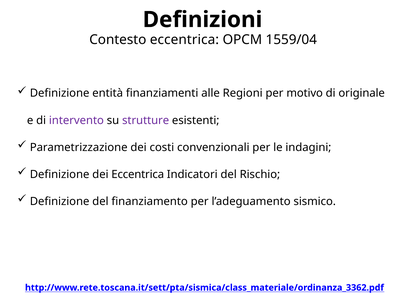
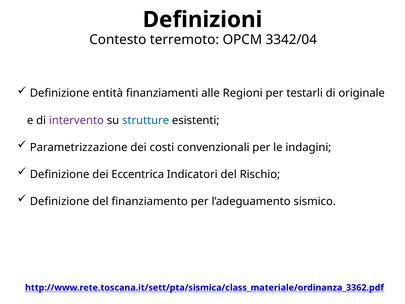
Contesto eccentrica: eccentrica -> terremoto (184, 40)
1559/04: 1559/04 -> 3342/04 (291, 40)
motivo: motivo -> testarli (305, 93)
strutture colour: purple -> blue (146, 120)
